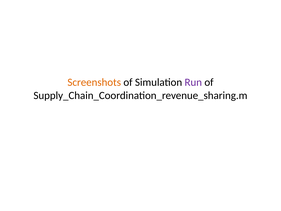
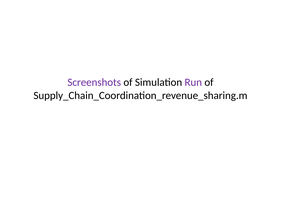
Screenshots colour: orange -> purple (94, 82)
